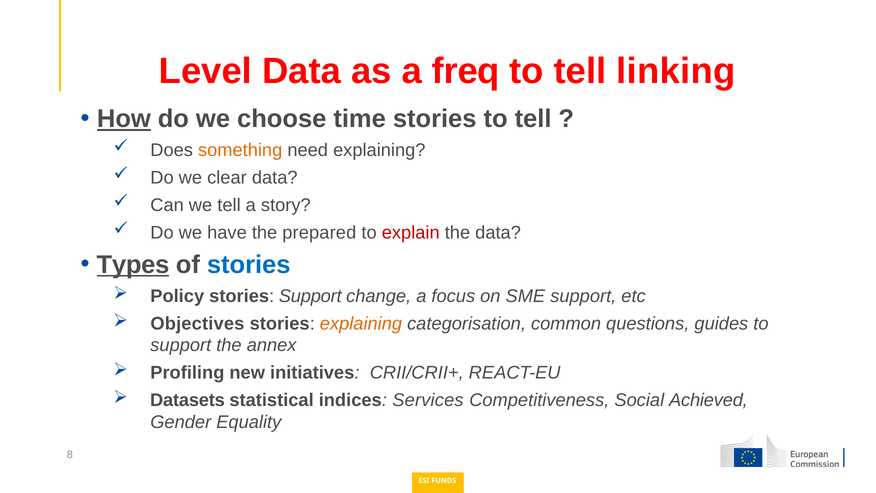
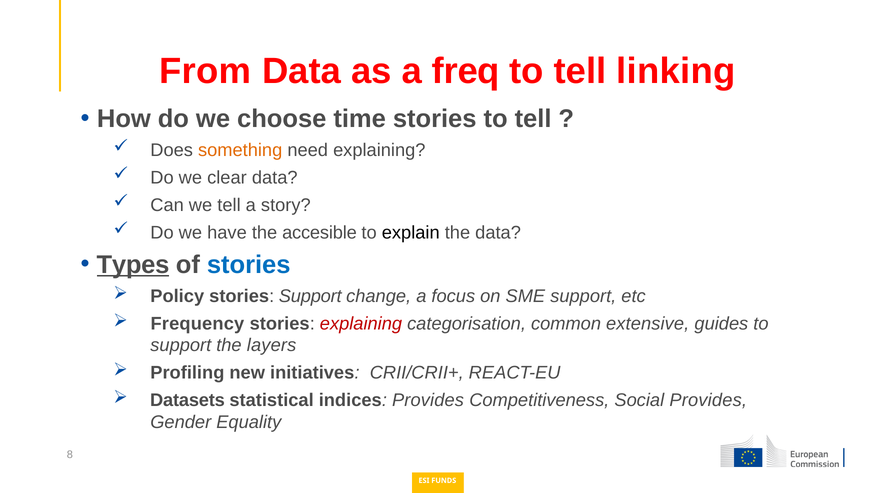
Level: Level -> From (205, 71)
How underline: present -> none (124, 119)
prepared: prepared -> accesible (319, 232)
explain colour: red -> black (411, 232)
Objectives: Objectives -> Frequency (197, 323)
explaining colour: orange -> red (361, 323)
questions: questions -> extensive (648, 323)
annex: annex -> layers (272, 345)
indices Services: Services -> Provides (428, 400)
Social Achieved: Achieved -> Provides (708, 400)
